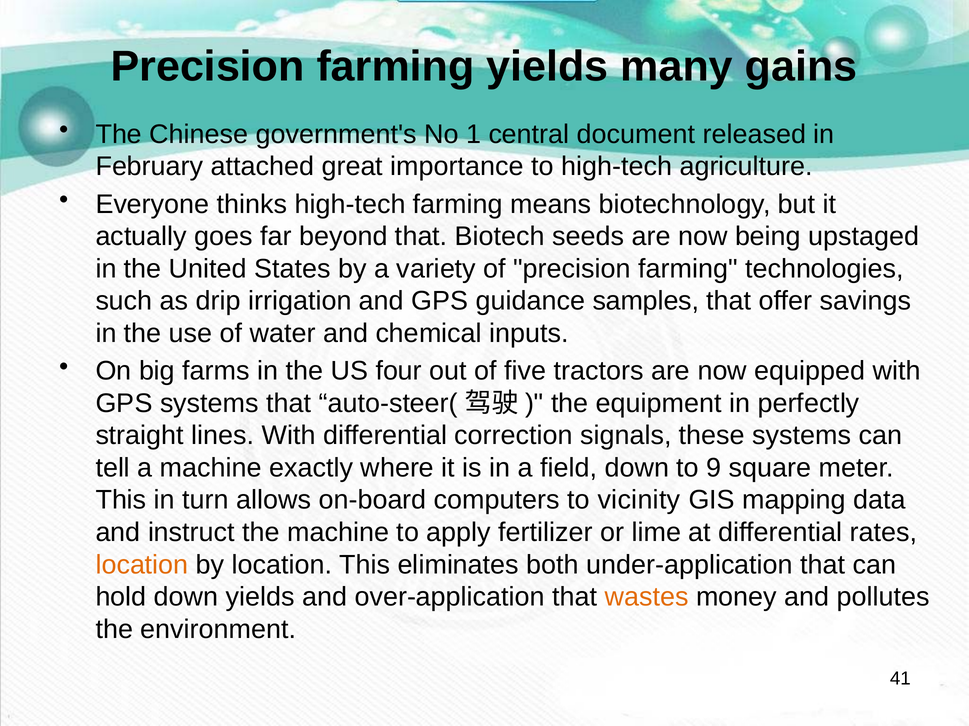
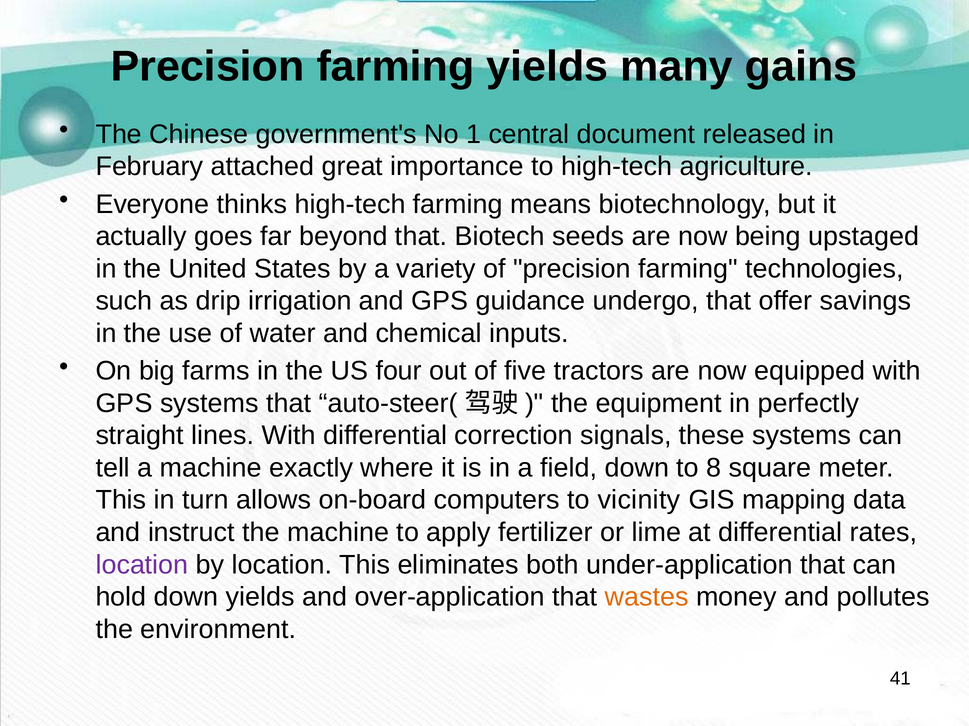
samples: samples -> undergo (646, 301)
9: 9 -> 8 (714, 468)
location colour: orange -> purple (142, 565)
